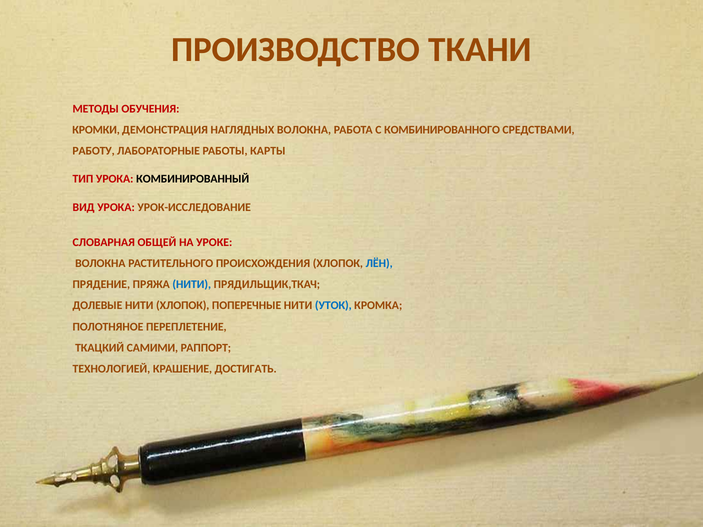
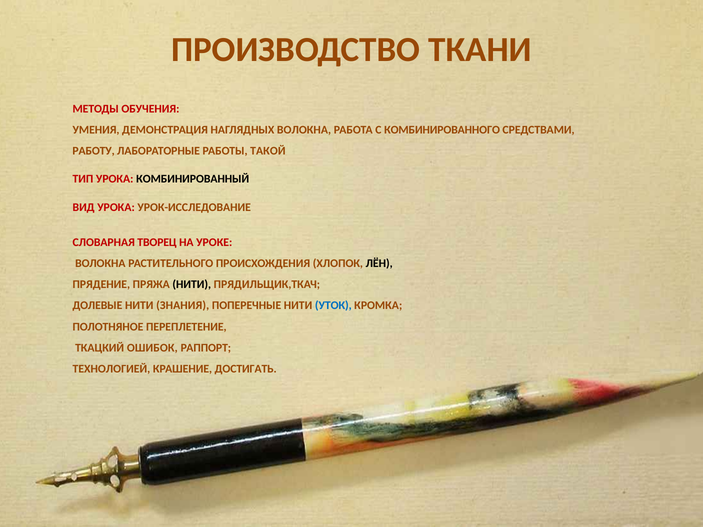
КРОМКИ: КРОМКИ -> УМЕНИЯ (96, 130)
КАРТЫ: КАРТЫ -> ТАКОЙ (268, 151)
ОБЩЕЙ: ОБЩЕЙ -> ТВОРЕЦ (157, 242)
ЛЁН colour: blue -> black (379, 264)
НИТИ colour: blue -> black (192, 285)
НИТИ ХЛОПОК: ХЛОПОК -> ЗНАНИЯ (183, 306)
САМИМИ: САМИМИ -> ОШИБОК (152, 348)
